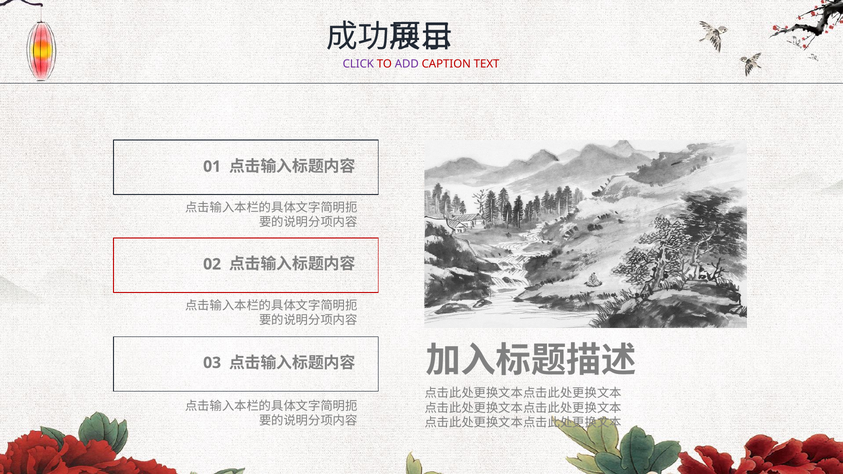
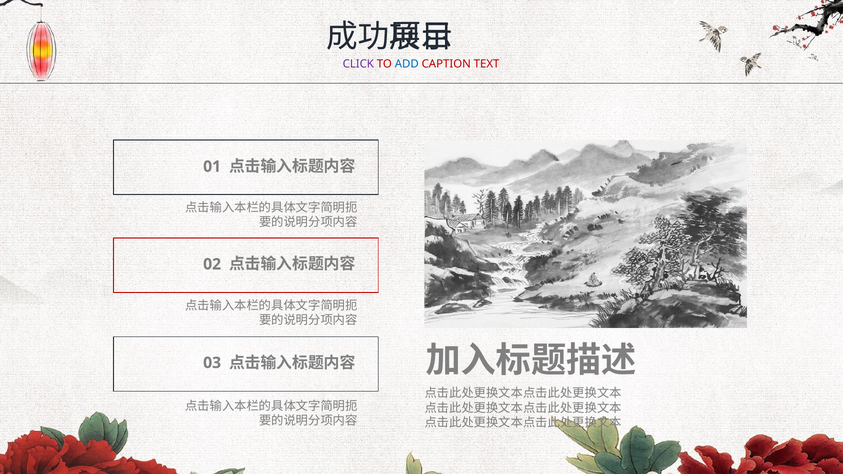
ADD colour: purple -> blue (407, 64)
